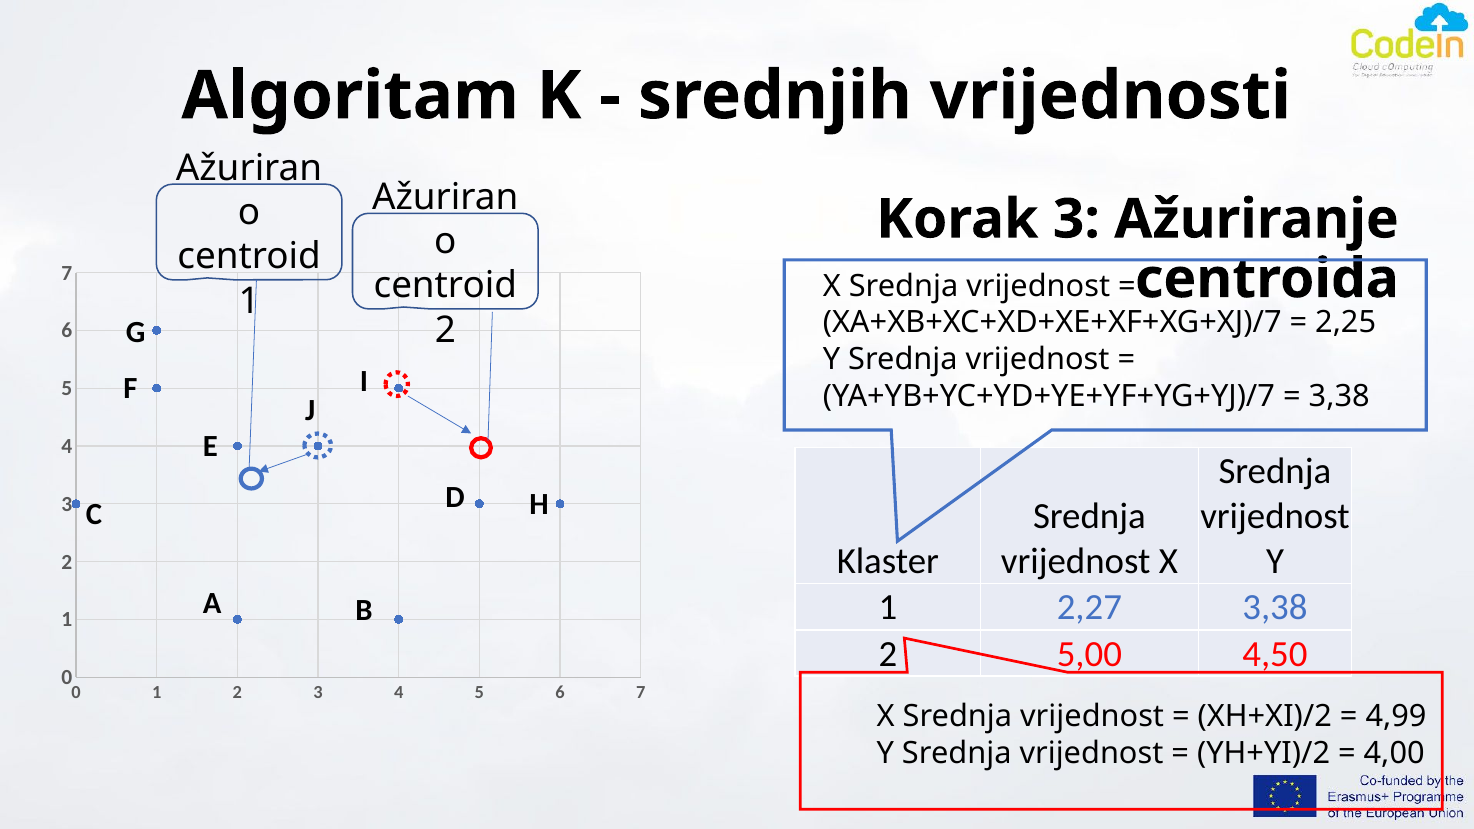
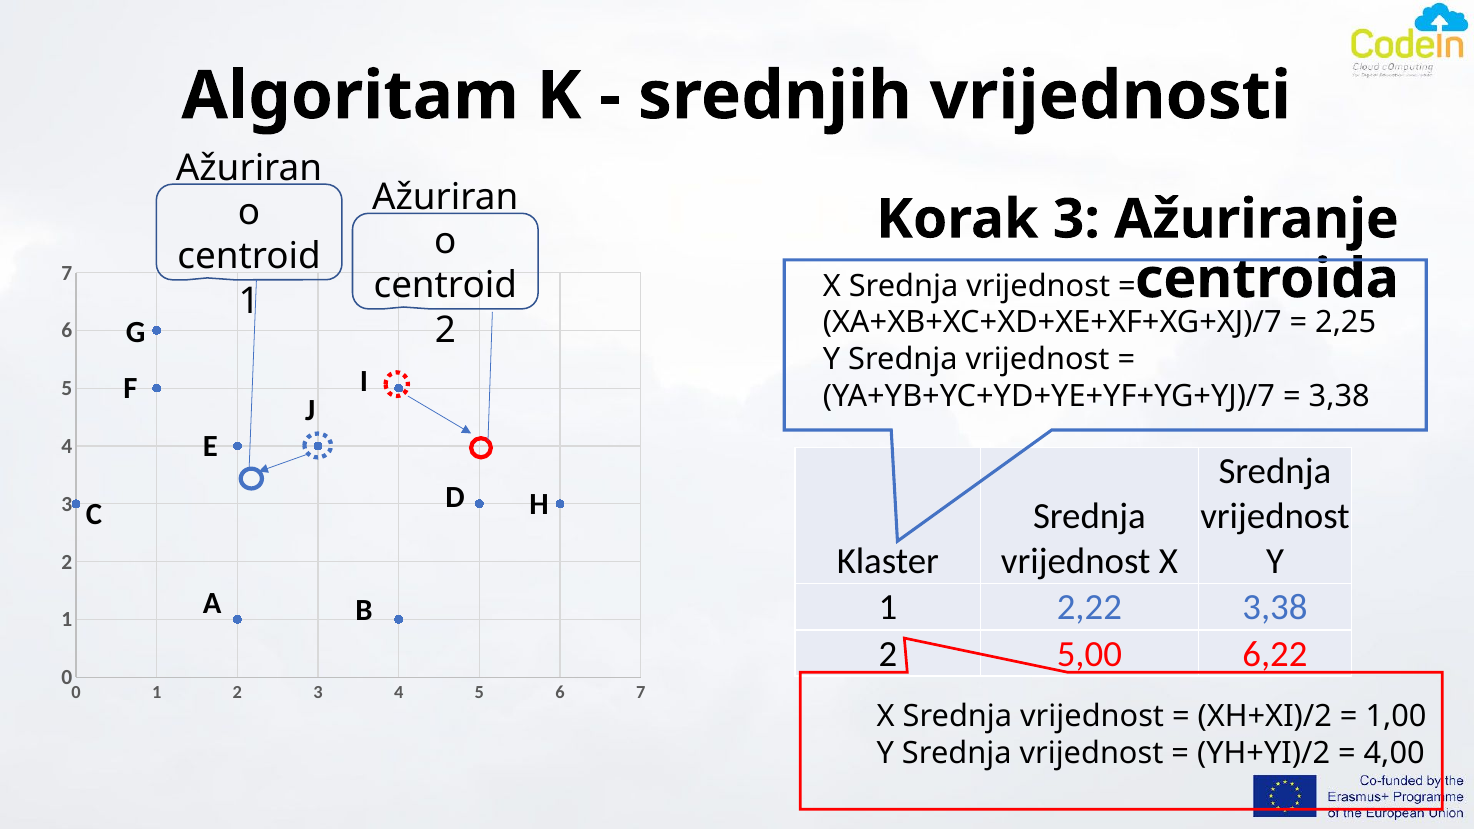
2,27: 2,27 -> 2,22 (1089, 608)
4,50: 4,50 -> 6,22 (1275, 654)
4,99: 4,99 -> 1,00 (1396, 716)
